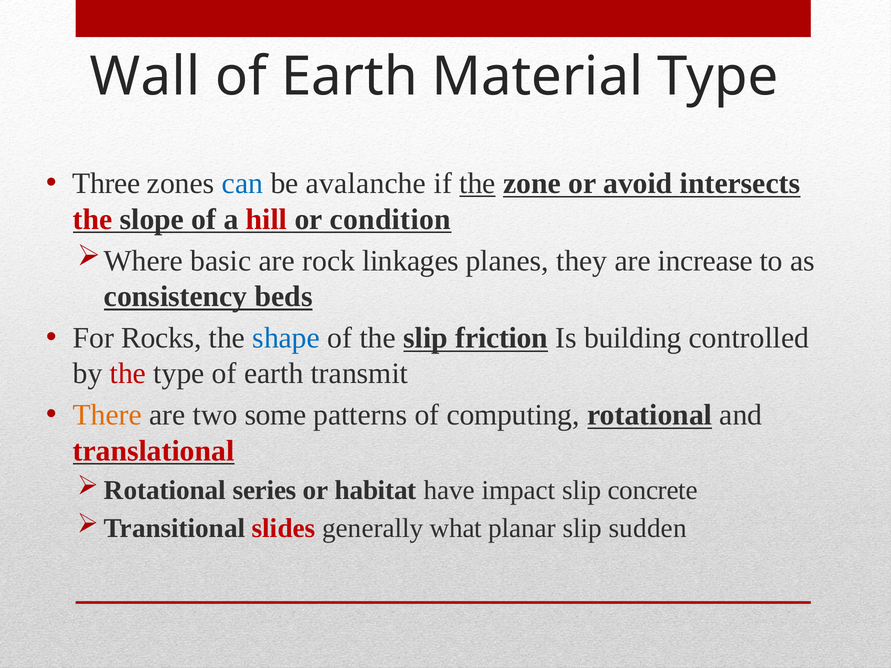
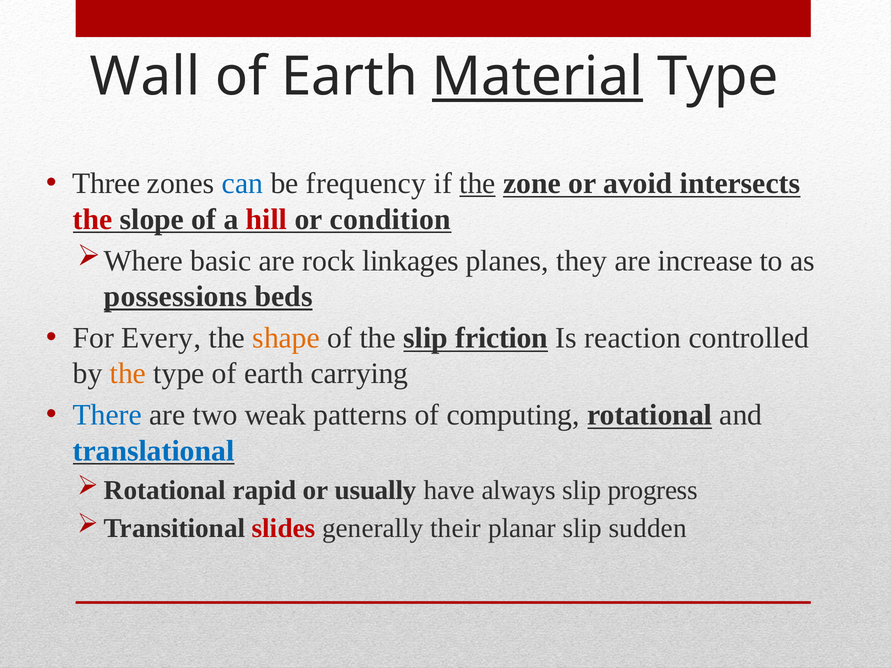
Material underline: none -> present (537, 77)
avalanche: avalanche -> frequency (366, 184)
consistency: consistency -> possessions (176, 297)
Rocks: Rocks -> Every (161, 338)
shape colour: blue -> orange (286, 338)
building: building -> reaction (633, 338)
the colour: red -> orange (128, 374)
transmit: transmit -> carrying (359, 374)
There colour: orange -> blue (107, 415)
some: some -> weak (275, 415)
translational colour: red -> blue (154, 451)
series: series -> rapid (264, 490)
habitat: habitat -> usually (376, 490)
impact: impact -> always (519, 490)
concrete: concrete -> progress (653, 490)
what: what -> their (456, 528)
